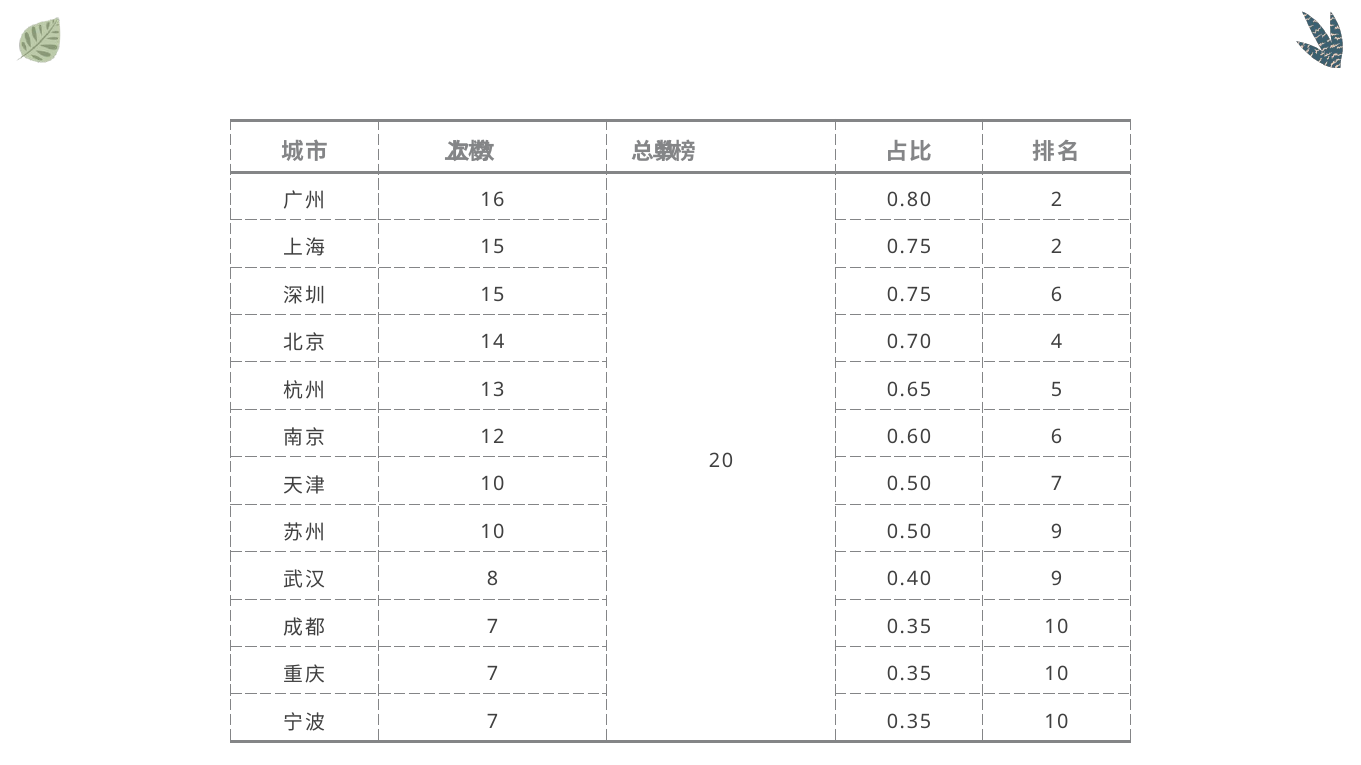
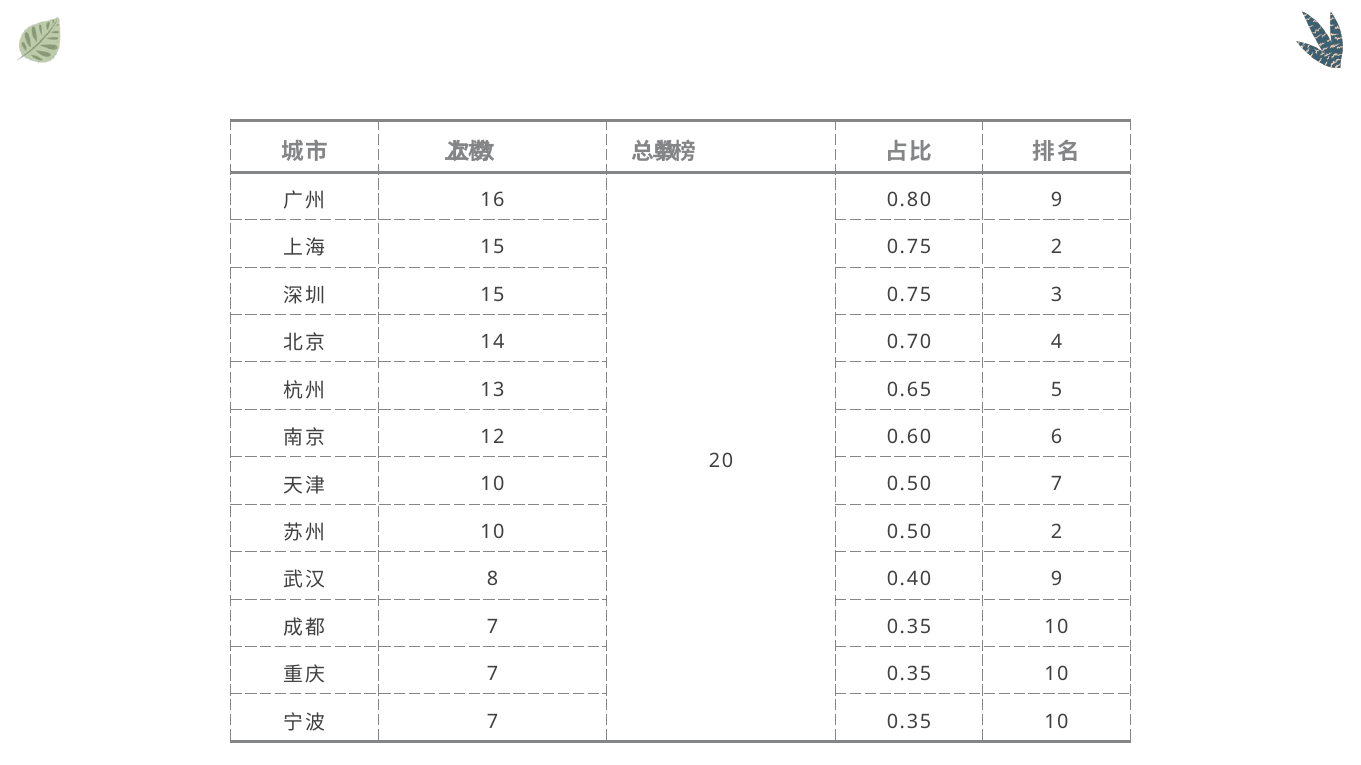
0.80 2: 2 -> 9 (1057, 200)
0.75 6: 6 -> 3 (1057, 295)
0.50 9: 9 -> 2 (1057, 532)
